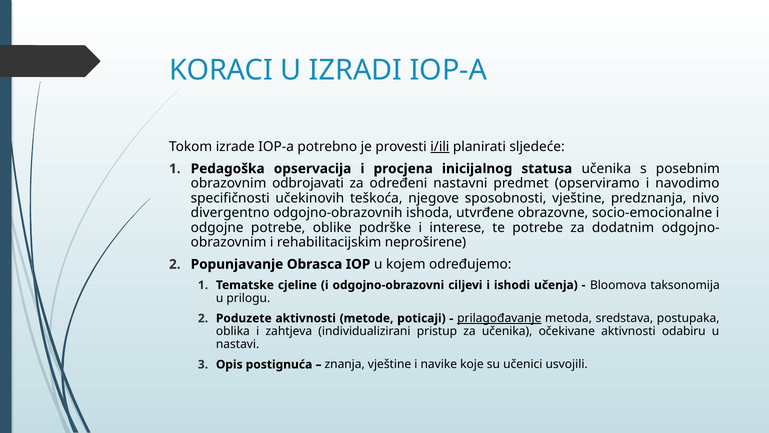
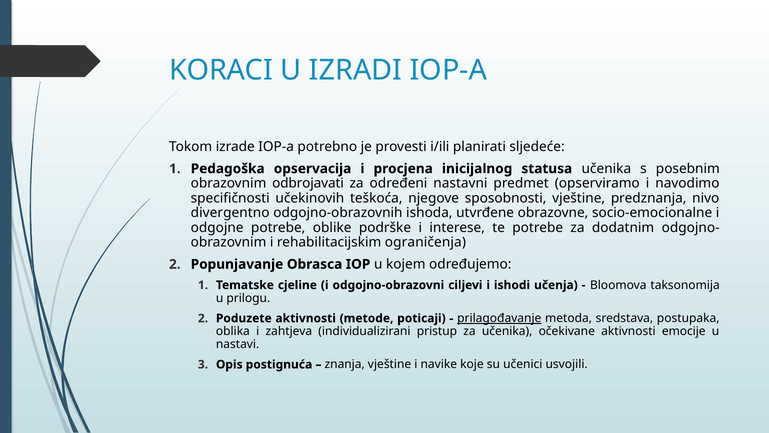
i/ili underline: present -> none (440, 147)
neproširene: neproširene -> ograničenja (425, 242)
odabiru: odabiru -> emocije (684, 331)
